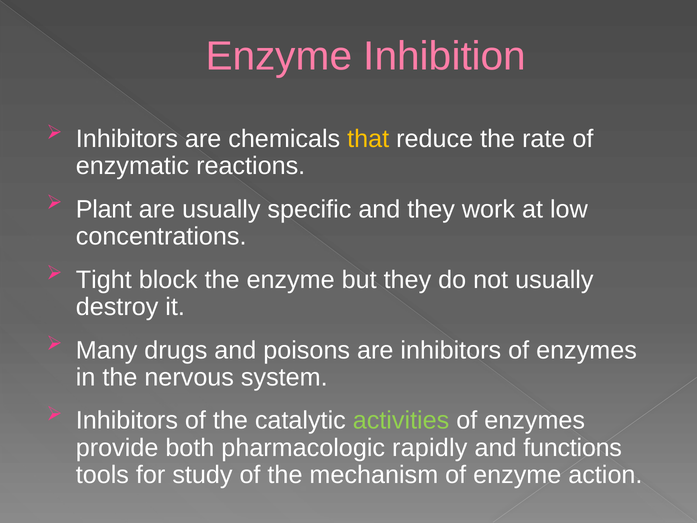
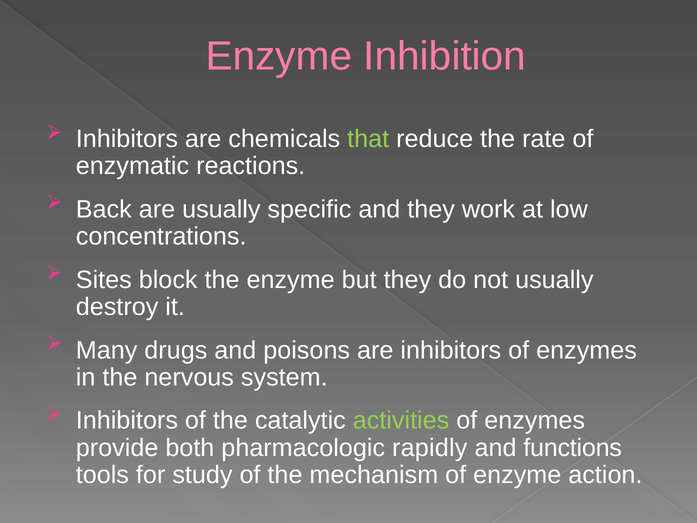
that colour: yellow -> light green (368, 139)
Plant: Plant -> Back (104, 209)
Tight: Tight -> Sites (104, 280)
